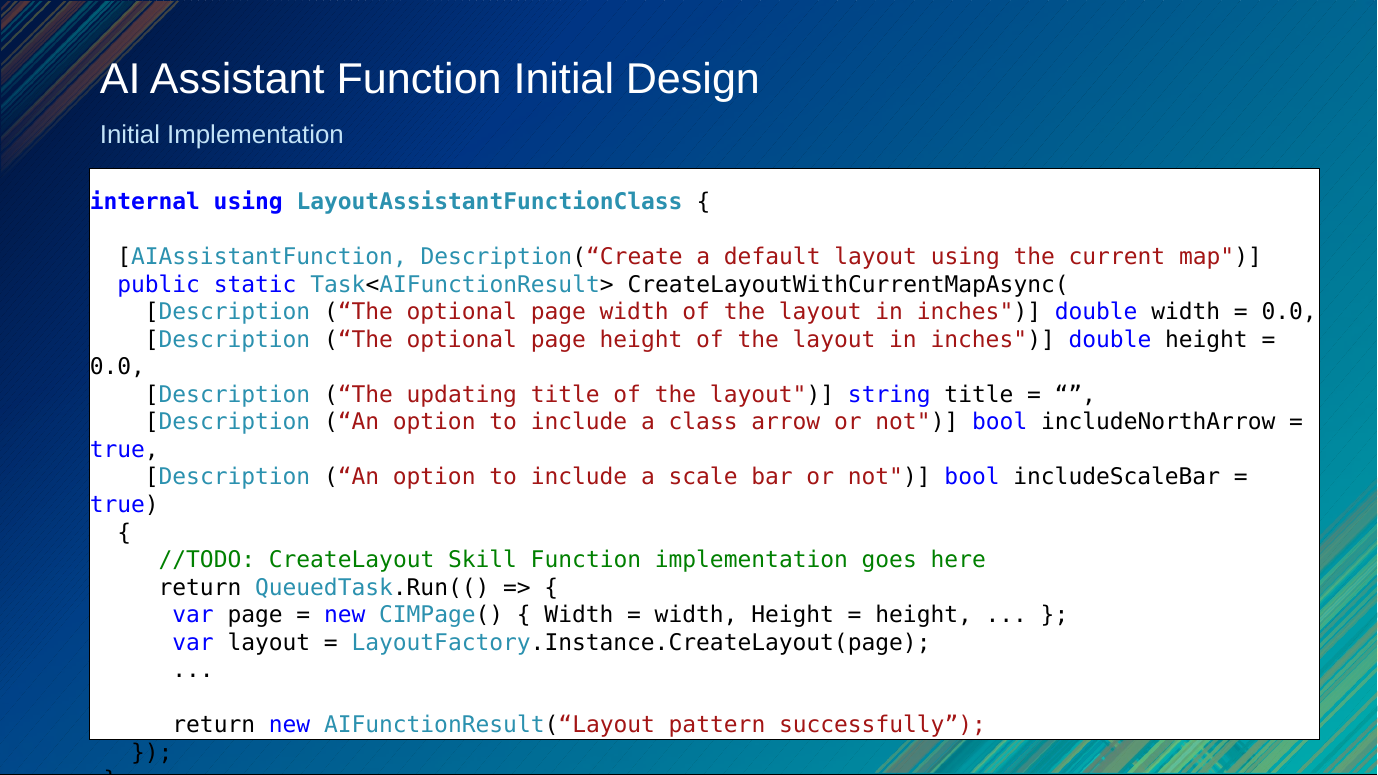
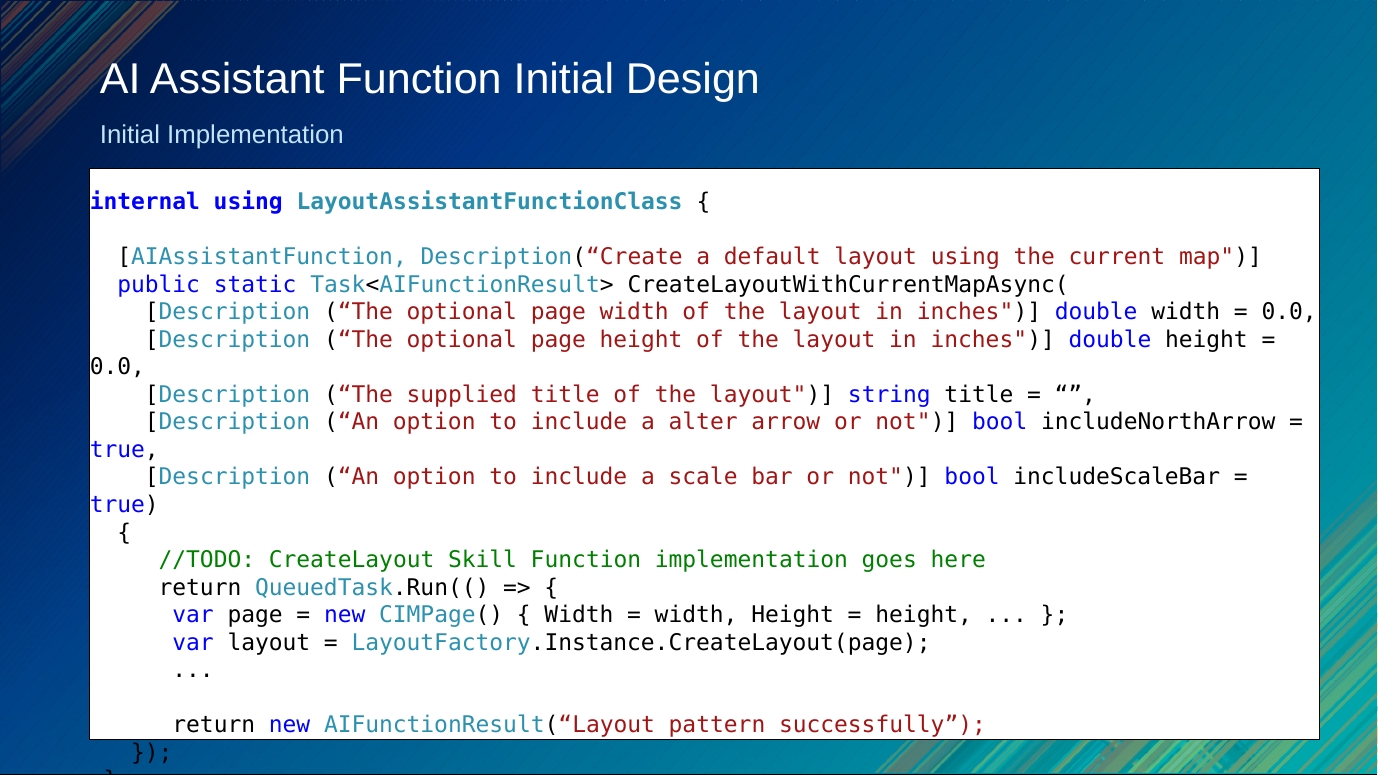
updating: updating -> supplied (462, 395)
class: class -> alter (703, 422)
